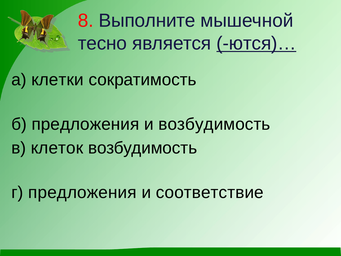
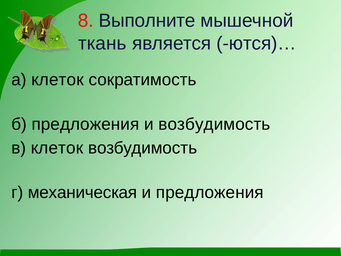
тесно: тесно -> ткань (102, 43)
ются)… underline: present -> none (256, 43)
а клетки: клетки -> клеток (58, 80)
г предложения: предложения -> механическая (83, 192)
и соответствие: соответствие -> предложения (210, 192)
